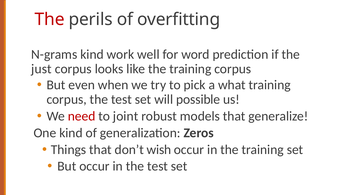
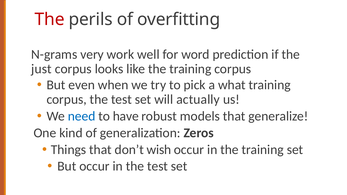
N-grams kind: kind -> very (92, 54)
possible: possible -> actually (198, 100)
need colour: red -> blue (82, 116)
joint: joint -> have (126, 116)
